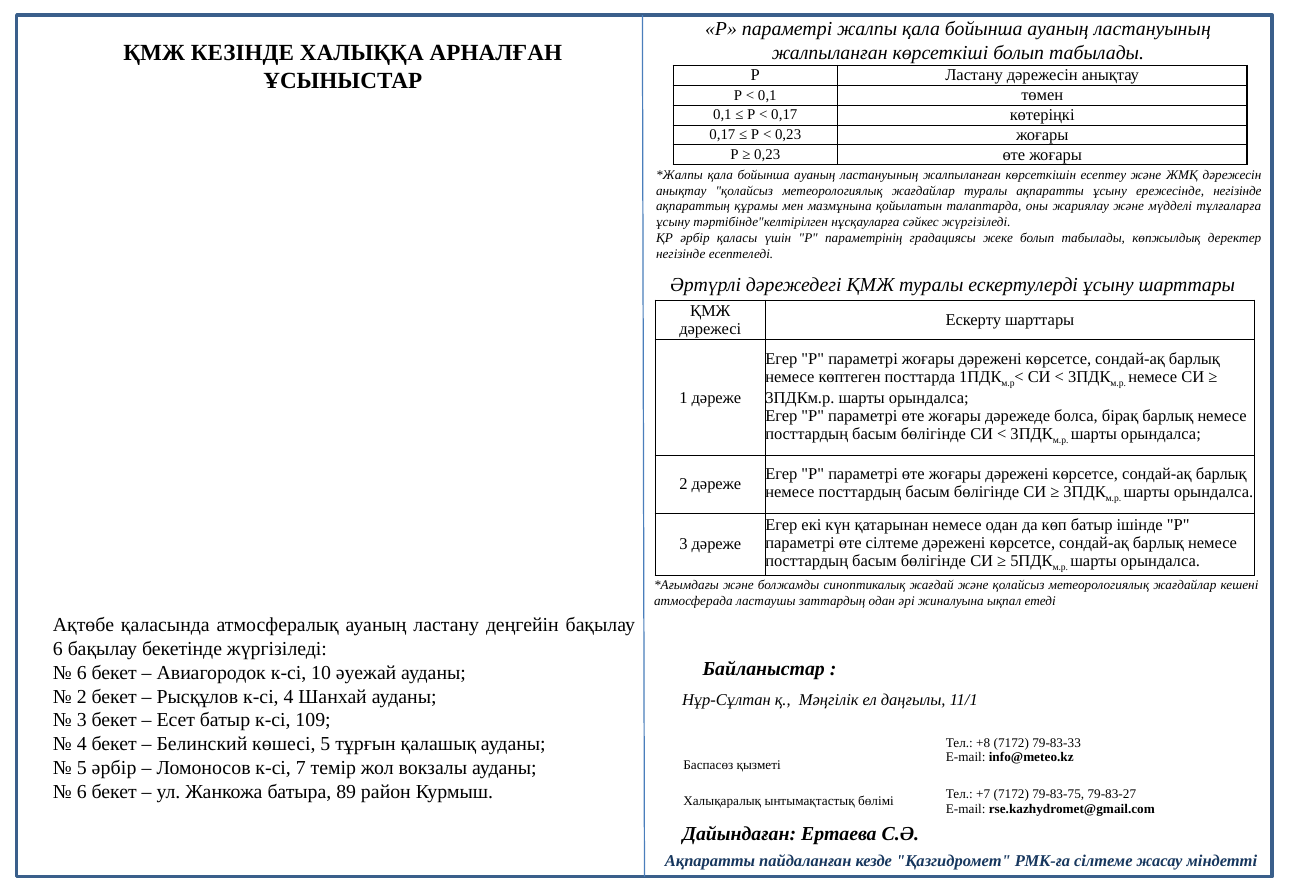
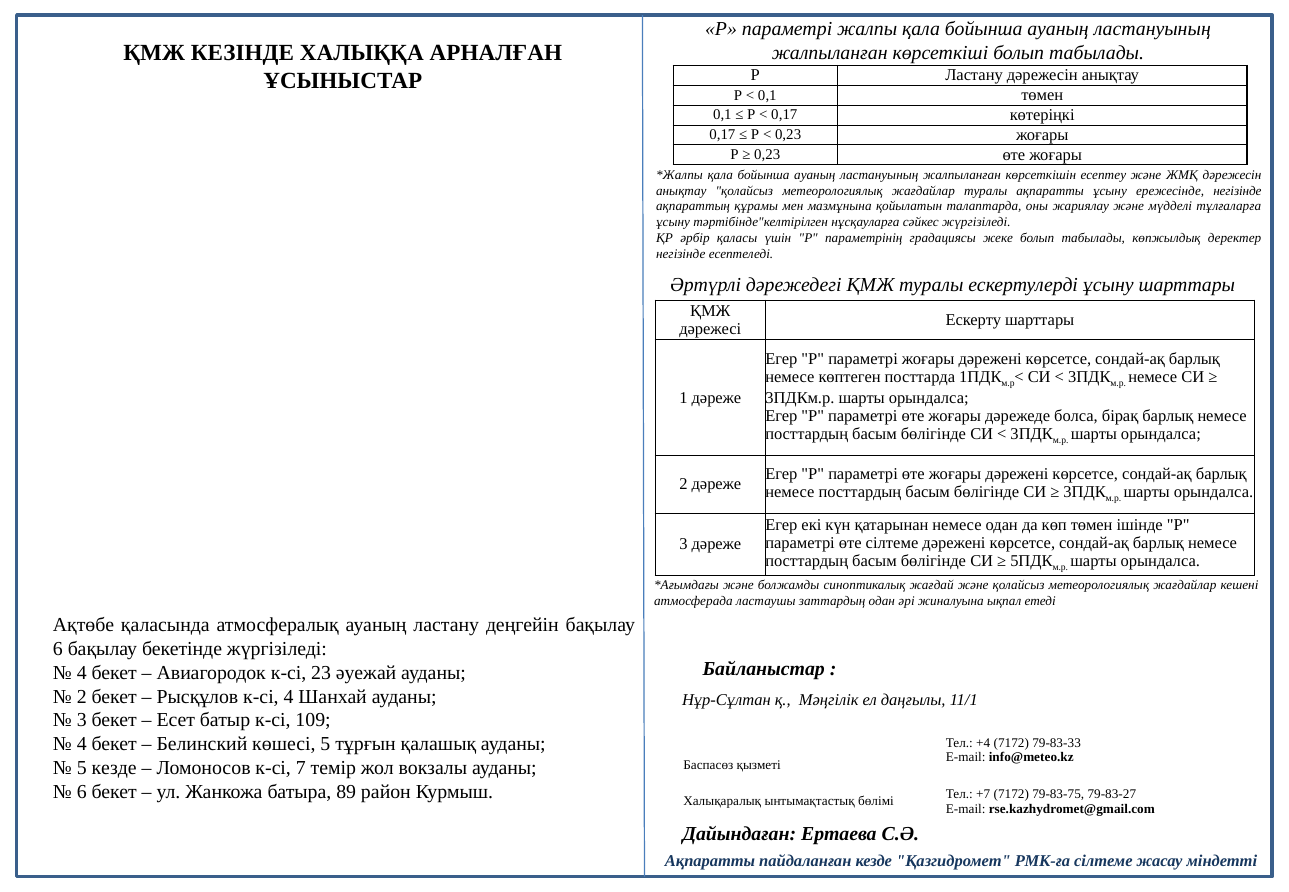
көп батыр: батыр -> төмен (1092, 525)
6: 6 -> 4 (82, 673)
10: 10 -> 23 (321, 673)
+8: +8 -> +4 (983, 743)
5 әрбір: әрбір -> кезде (114, 768)
